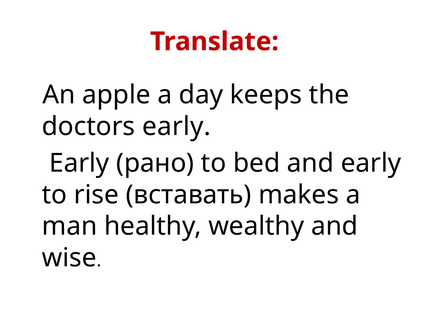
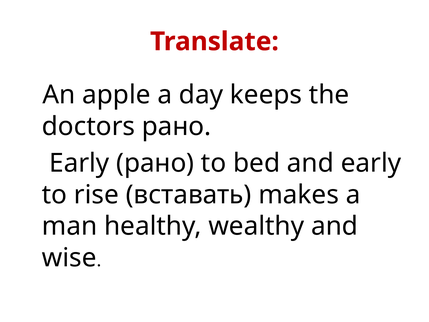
doctors early: early -> рано (177, 126)
